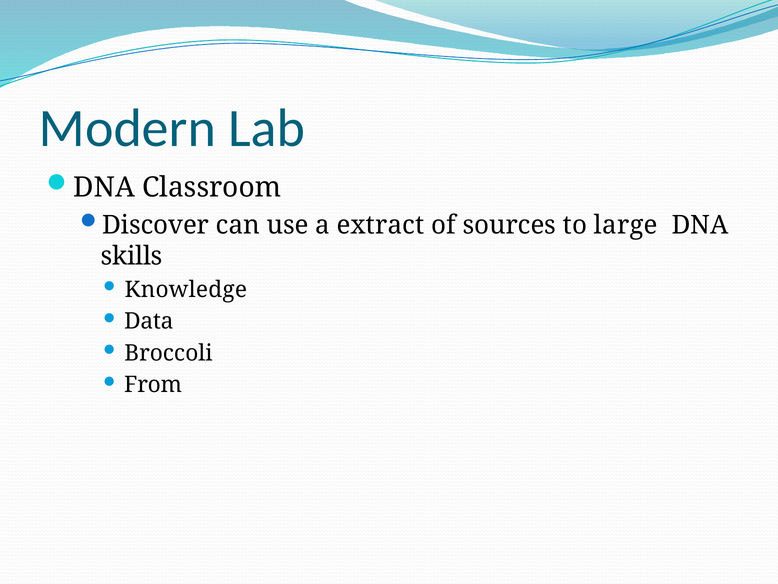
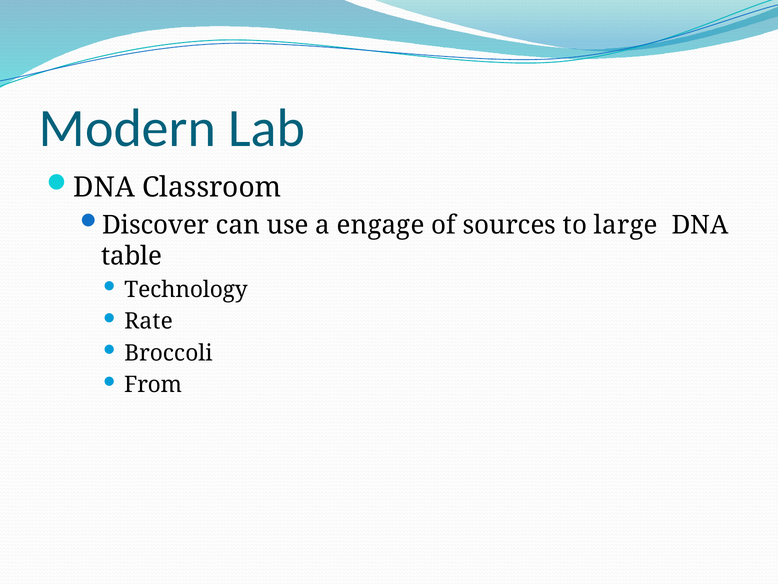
extract: extract -> engage (381, 225)
skills: skills -> table (132, 256)
Knowledge: Knowledge -> Technology (186, 289)
Data: Data -> Rate (149, 321)
